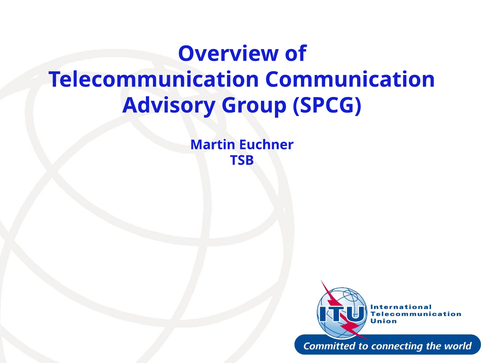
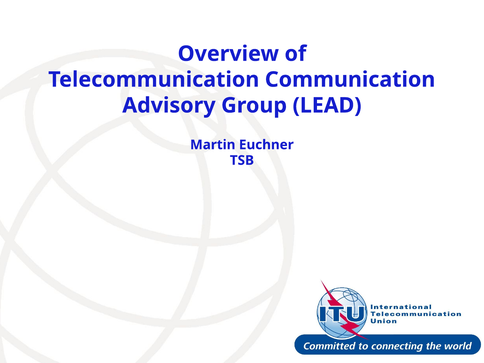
SPCG: SPCG -> LEAD (327, 105)
